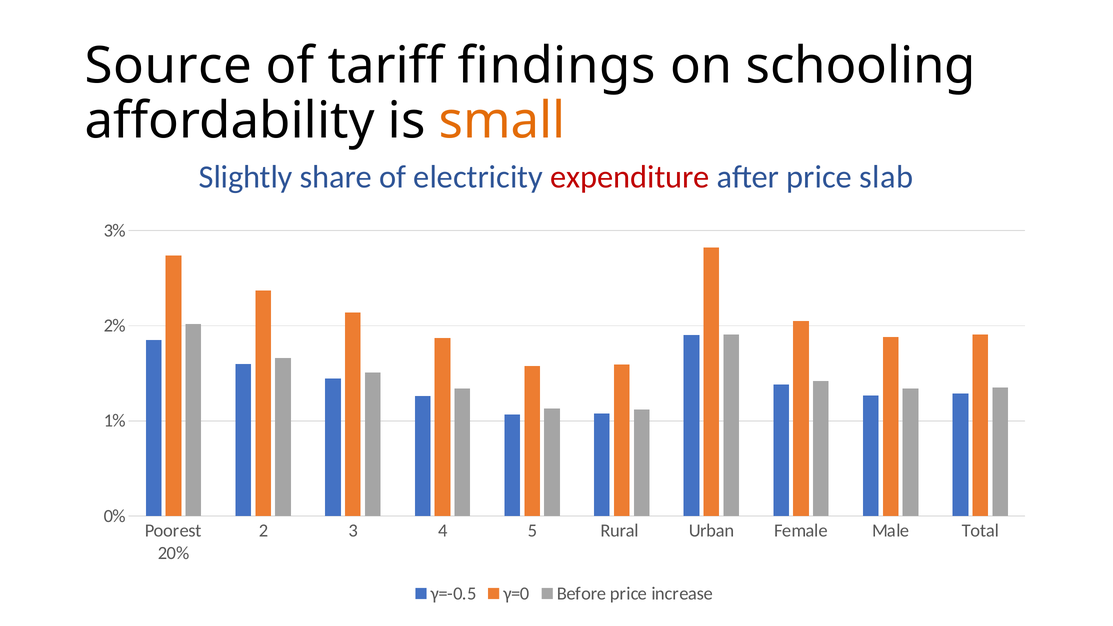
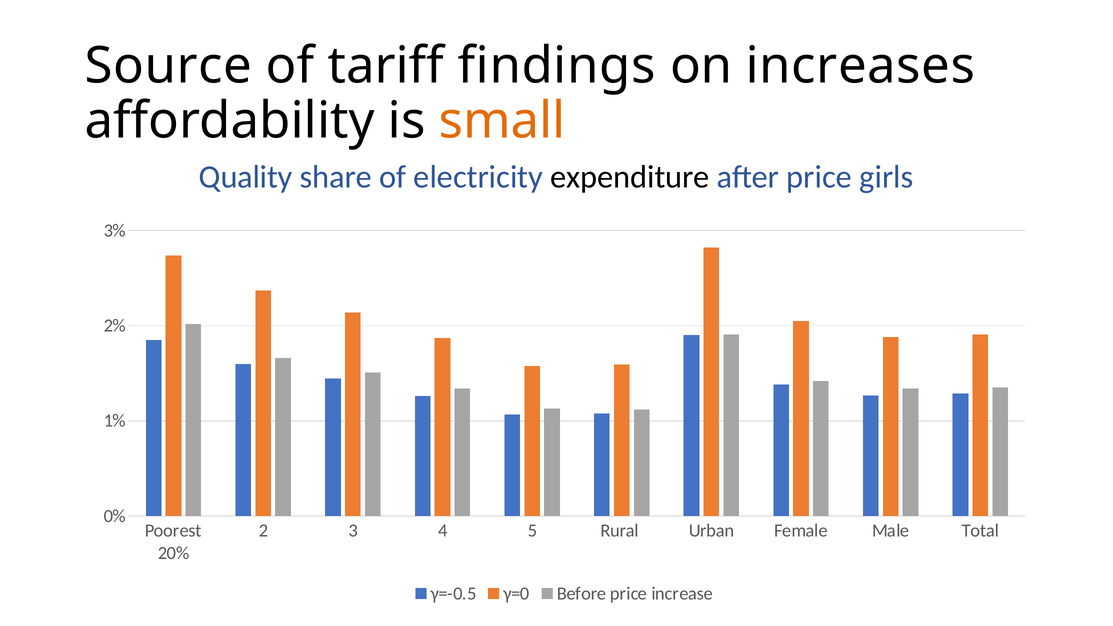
schooling: schooling -> increases (860, 66)
Slightly: Slightly -> Quality (246, 177)
expenditure colour: red -> black (630, 177)
slab: slab -> girls (886, 177)
